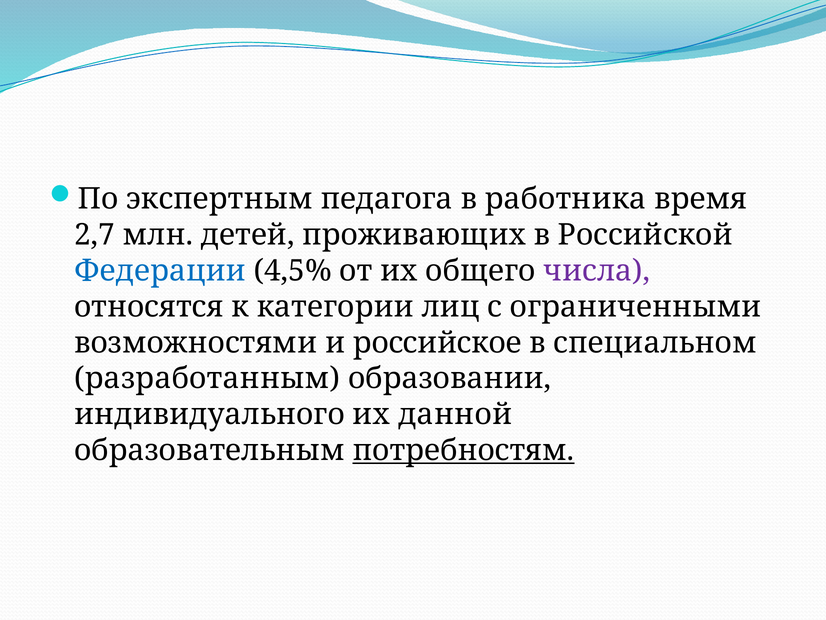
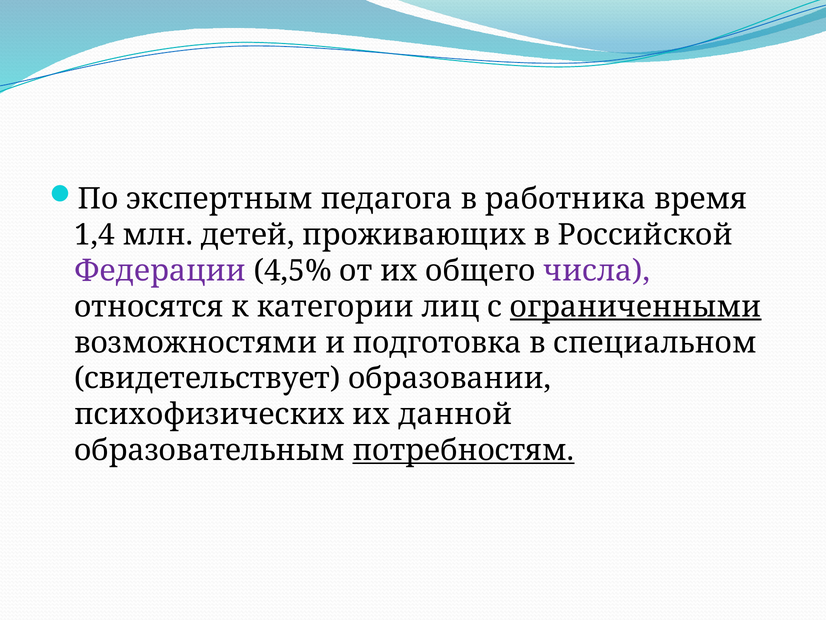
2,7: 2,7 -> 1,4 (95, 235)
Федерации colour: blue -> purple (160, 271)
ограниченными underline: none -> present (636, 307)
российское: российское -> подготовка (437, 342)
разработанным: разработанным -> свидетельствует (207, 378)
индивидуального: индивидуального -> психофизических (209, 414)
